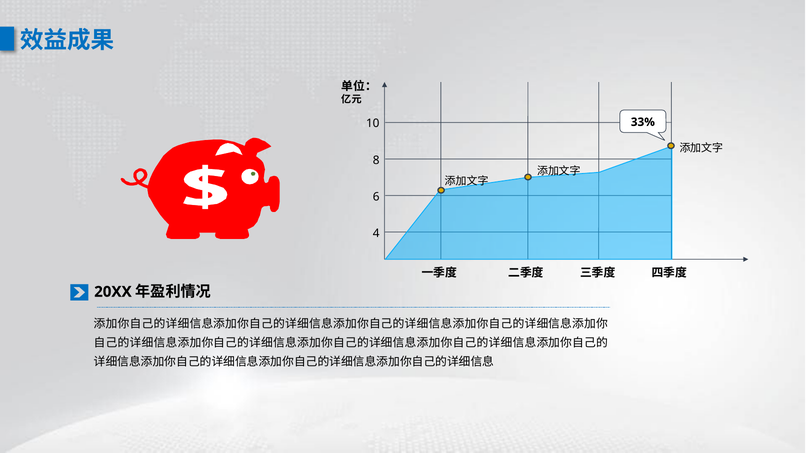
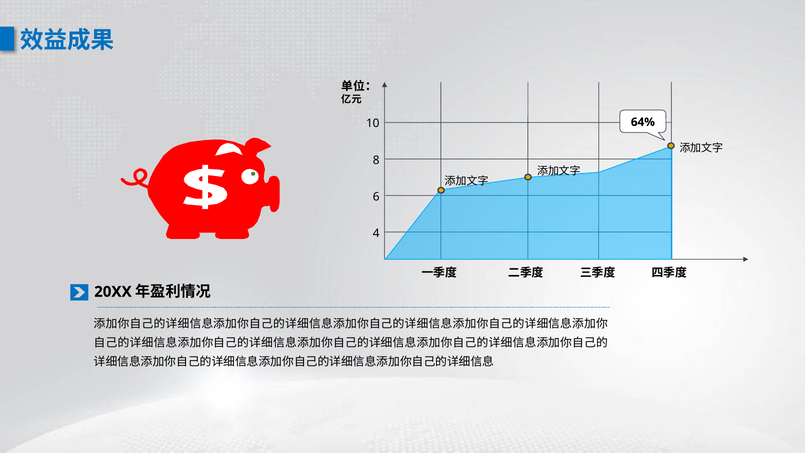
33%: 33% -> 64% (643, 122)
